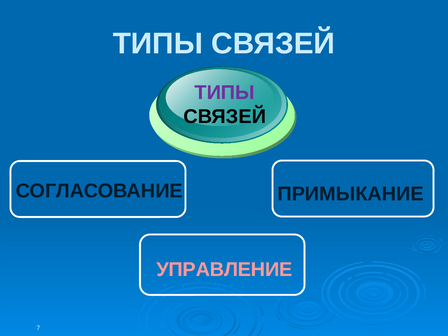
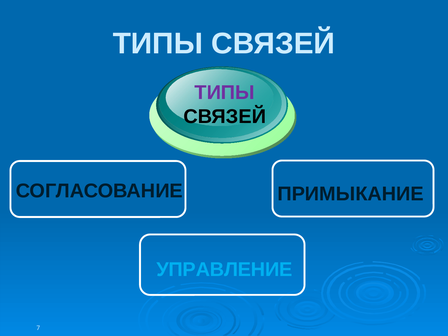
УПРАВЛЕНИЕ colour: pink -> light blue (224, 269)
